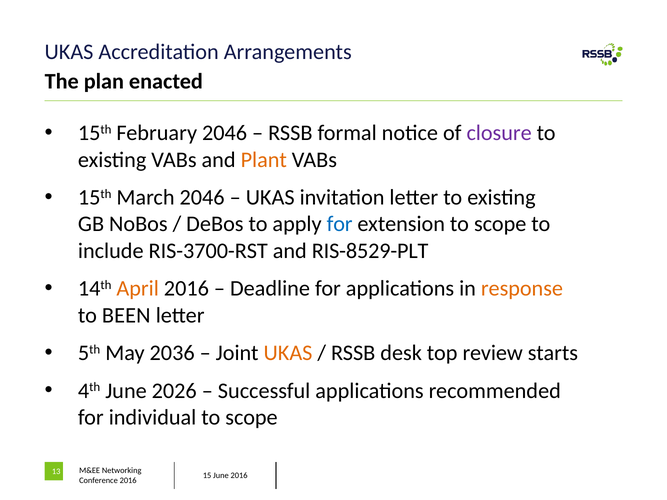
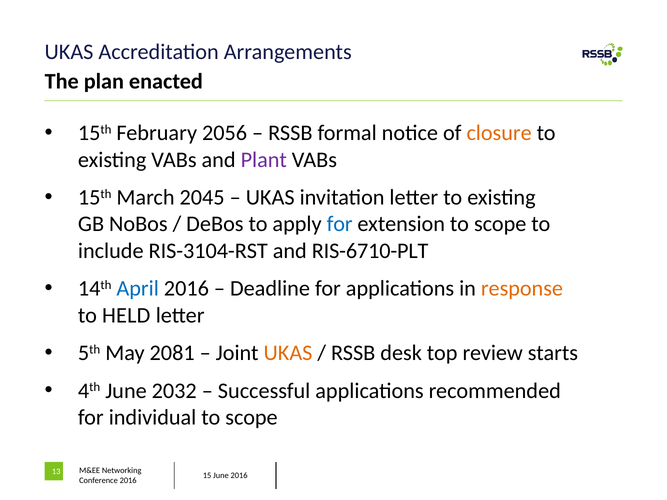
February 2046: 2046 -> 2056 (225, 133)
closure colour: purple -> orange (499, 133)
Plant colour: orange -> purple (264, 160)
March 2046: 2046 -> 2045 (202, 198)
RIS-3700-RST: RIS-3700-RST -> RIS-3104-RST (208, 251)
RIS-8529-PLT: RIS-8529-PLT -> RIS-6710-PLT (370, 251)
April colour: orange -> blue (138, 289)
BEEN: BEEN -> HELD (126, 315)
2036: 2036 -> 2081 (172, 353)
2026: 2026 -> 2032 (174, 391)
